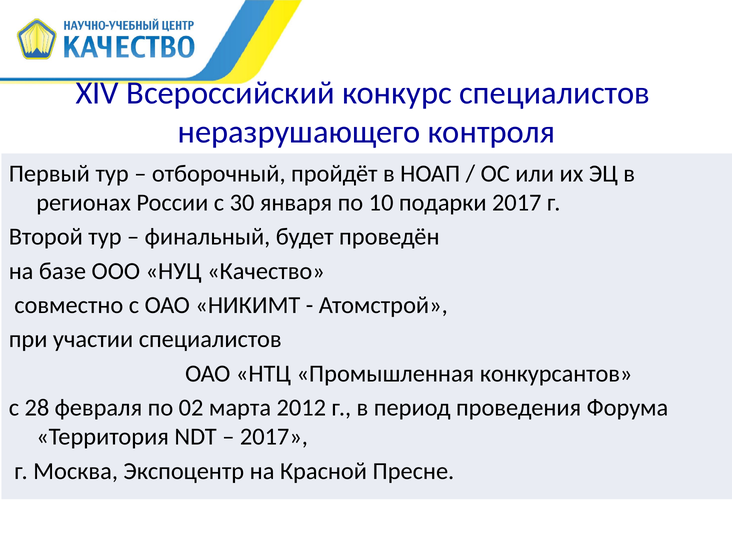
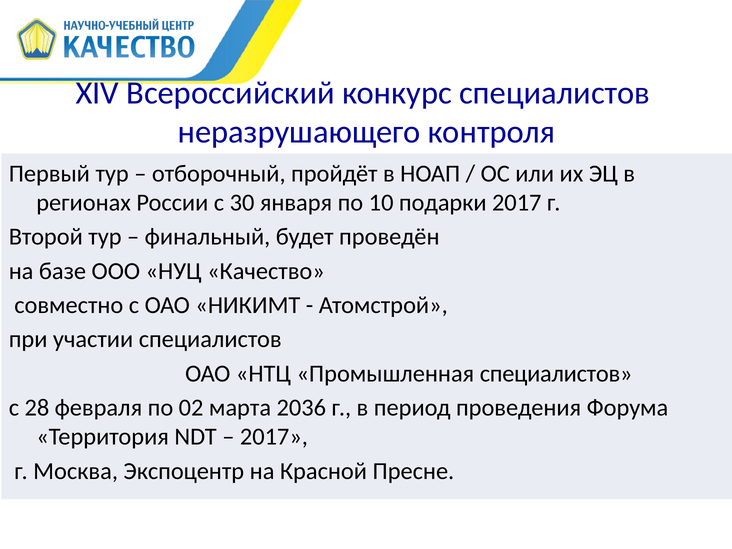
Промышленная конкурсантов: конкурсантов -> специалистов (556, 373)
2012: 2012 -> 2036 (301, 408)
